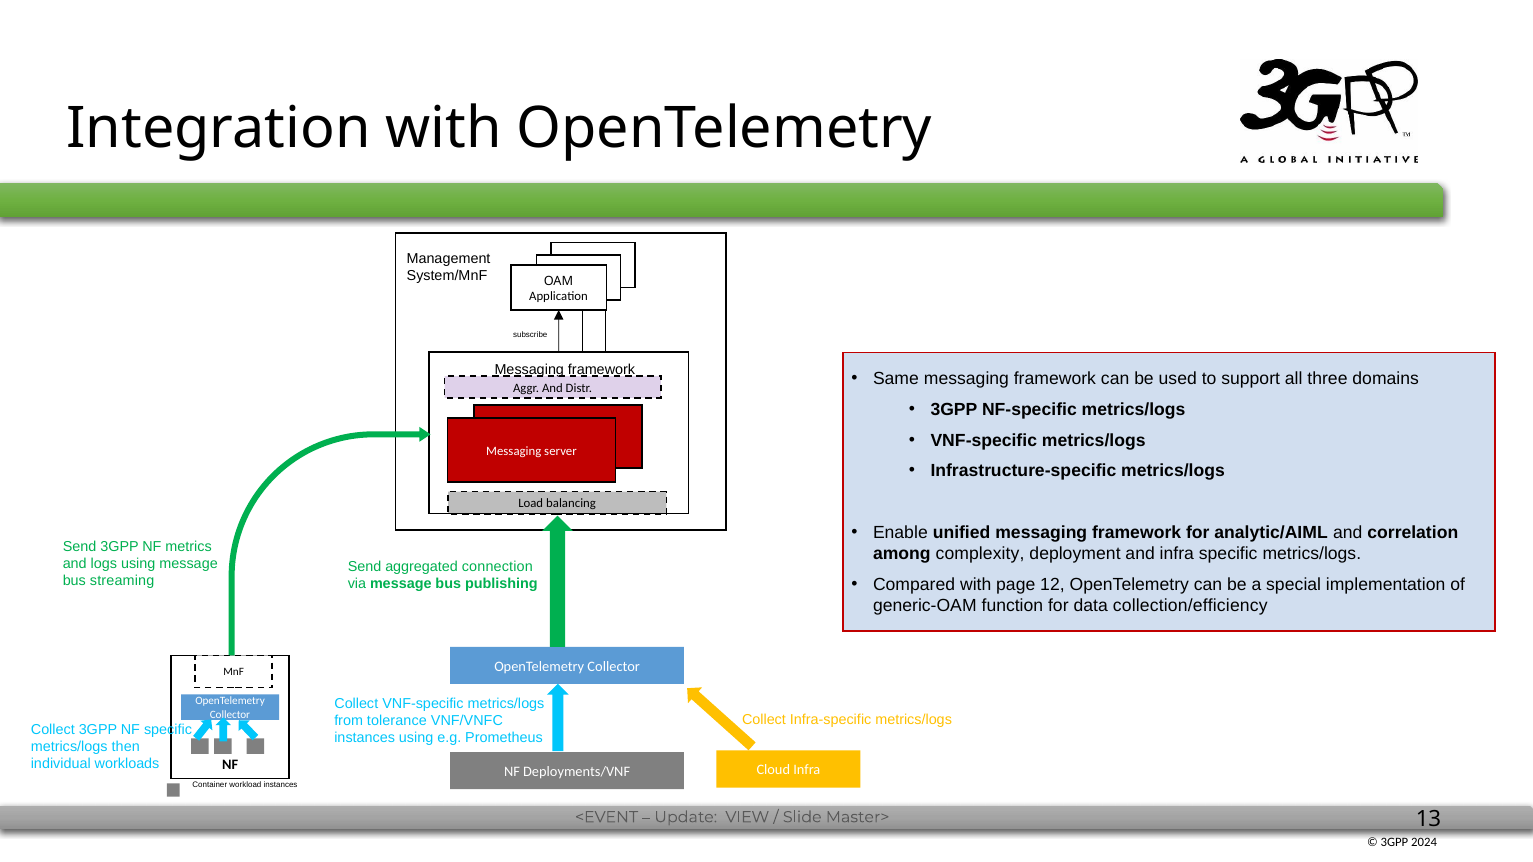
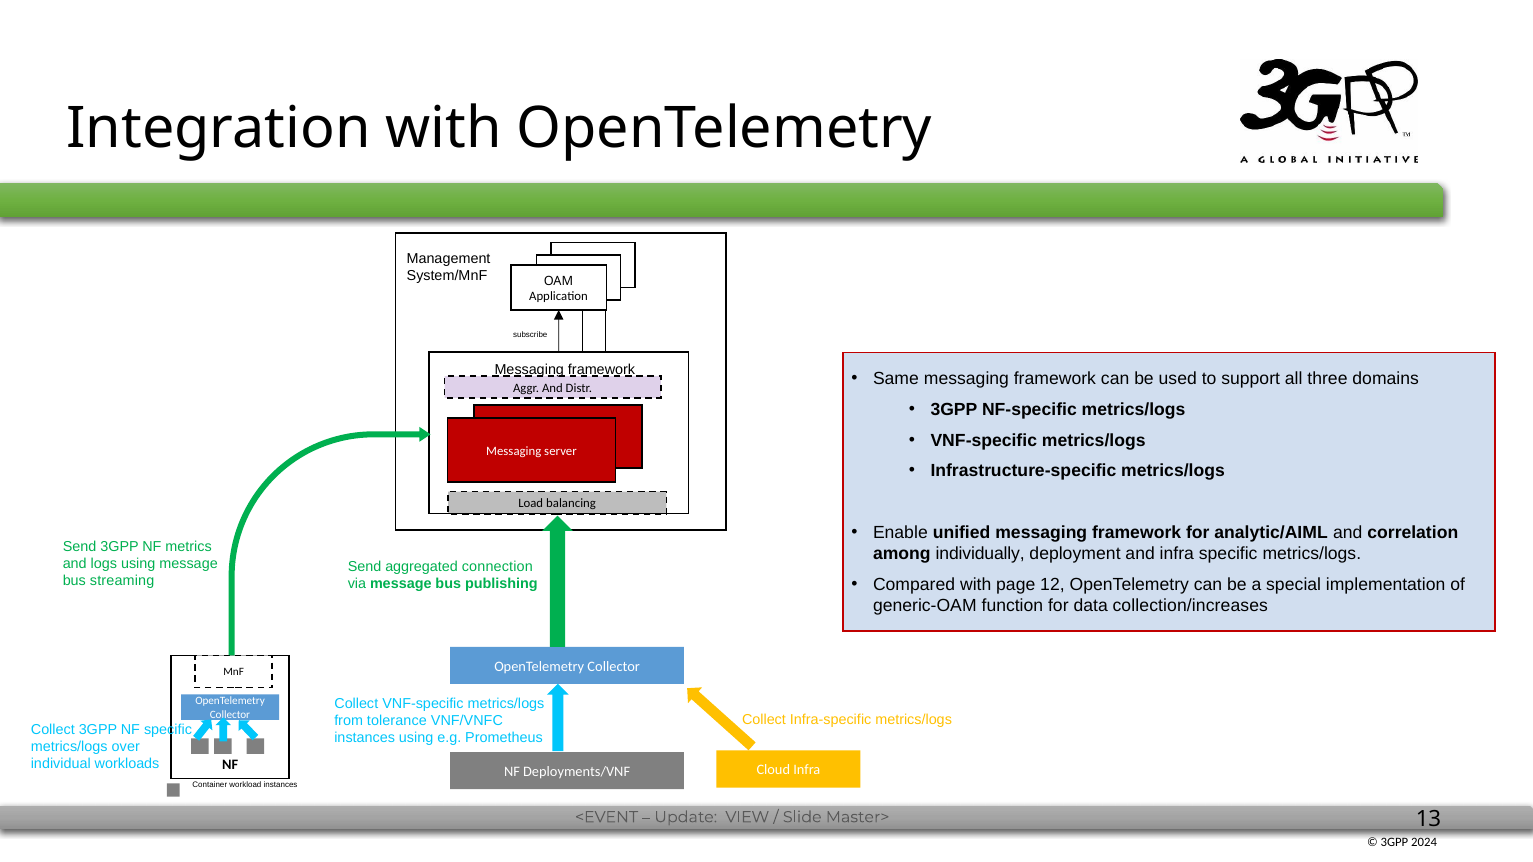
complexity: complexity -> individually (980, 554)
collection/efficiency: collection/efficiency -> collection/increases (1190, 606)
then: then -> over (126, 747)
